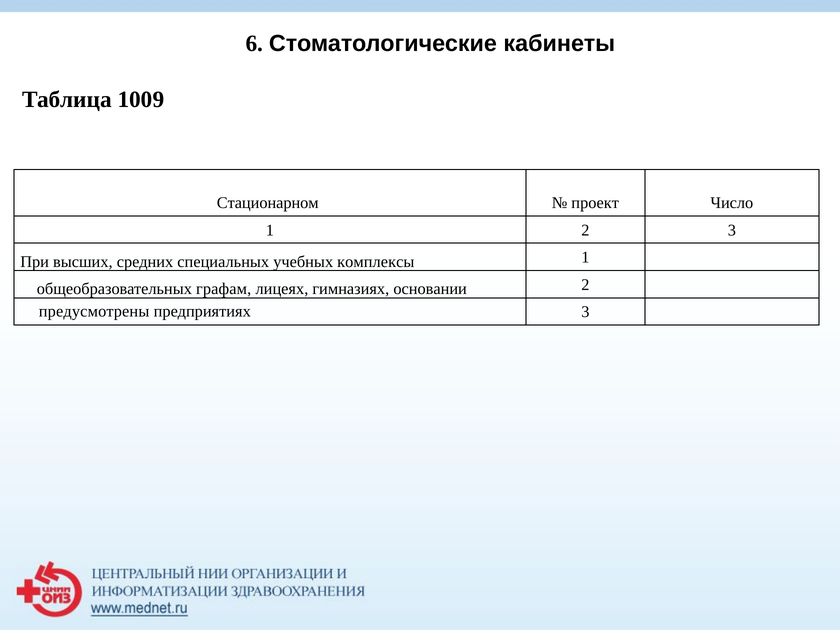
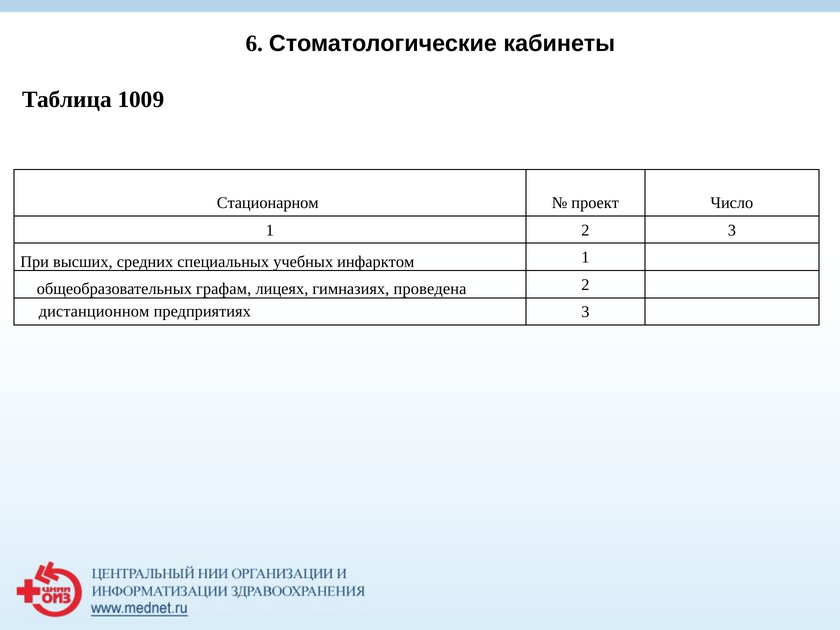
комплексы: комплексы -> инфарктом (376, 262)
основании: основании -> проведена (430, 289)
предусмотрены: предусмотрены -> дистанционном (94, 311)
